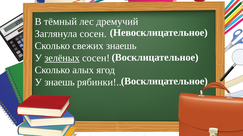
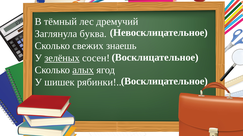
Заглянула сосен: сосен -> буква (93, 34)
алых underline: none -> present (83, 70)
У знаешь: знаешь -> шишек (59, 83)
